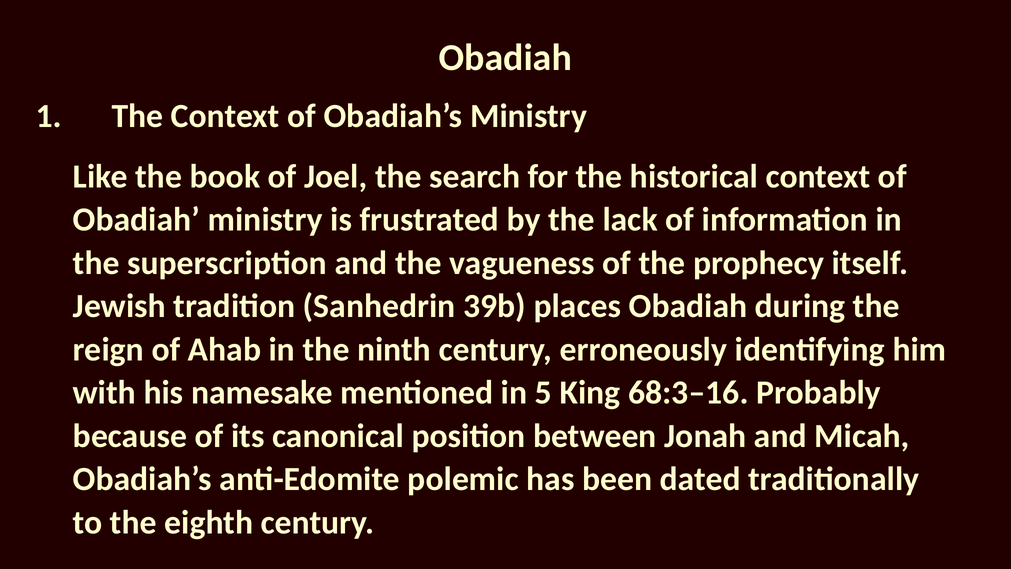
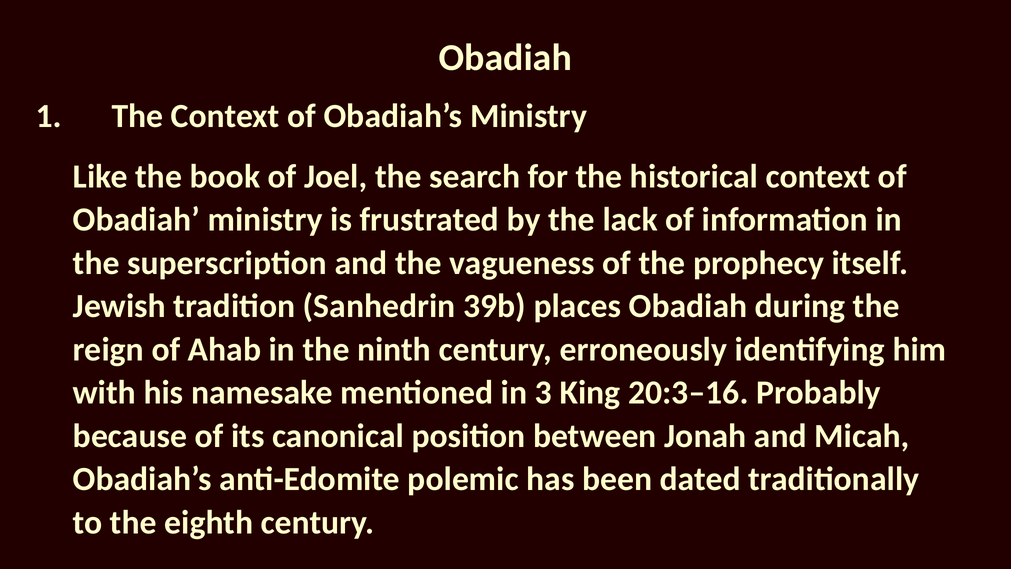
5: 5 -> 3 (543, 393)
68:3–16: 68:3–16 -> 20:3–16 (688, 393)
